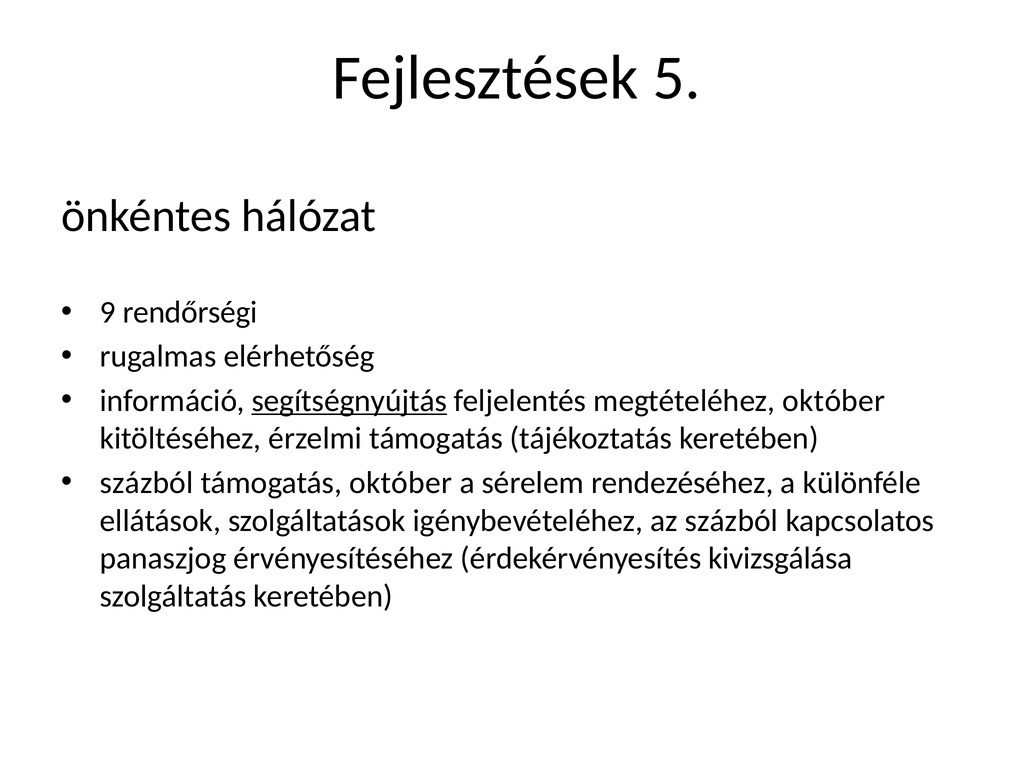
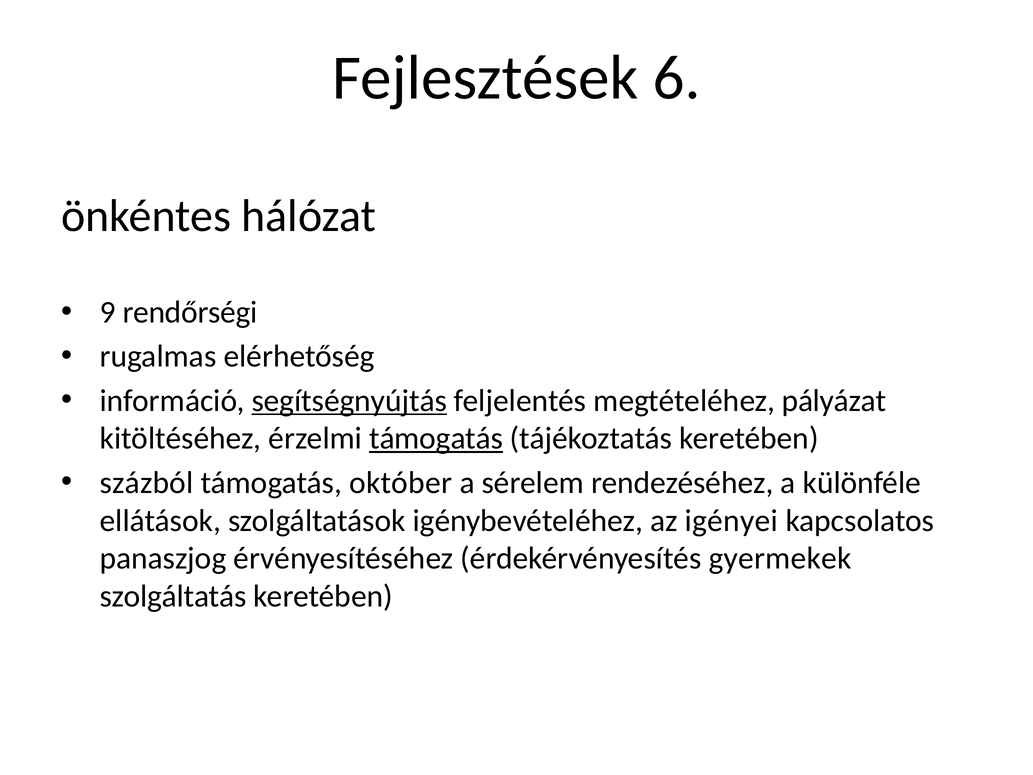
5: 5 -> 6 (677, 78)
megtételéhez október: október -> pályázat (834, 401)
támogatás underline: none -> present (436, 438)
az százból: százból -> igényei (731, 520)
kivizsgálása: kivizsgálása -> gyermekek (780, 558)
